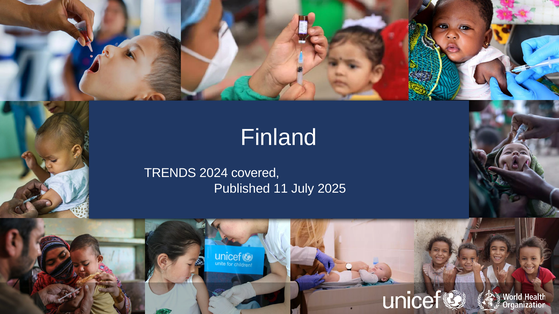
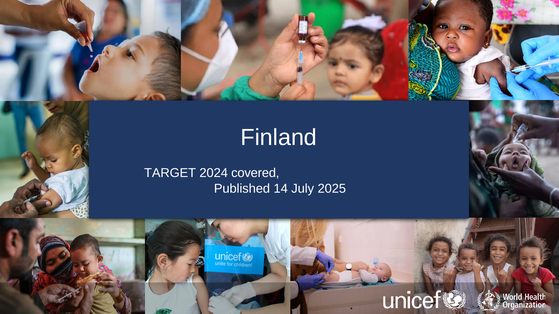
TRENDS: TRENDS -> TARGET (170, 173)
11: 11 -> 14 (281, 189)
